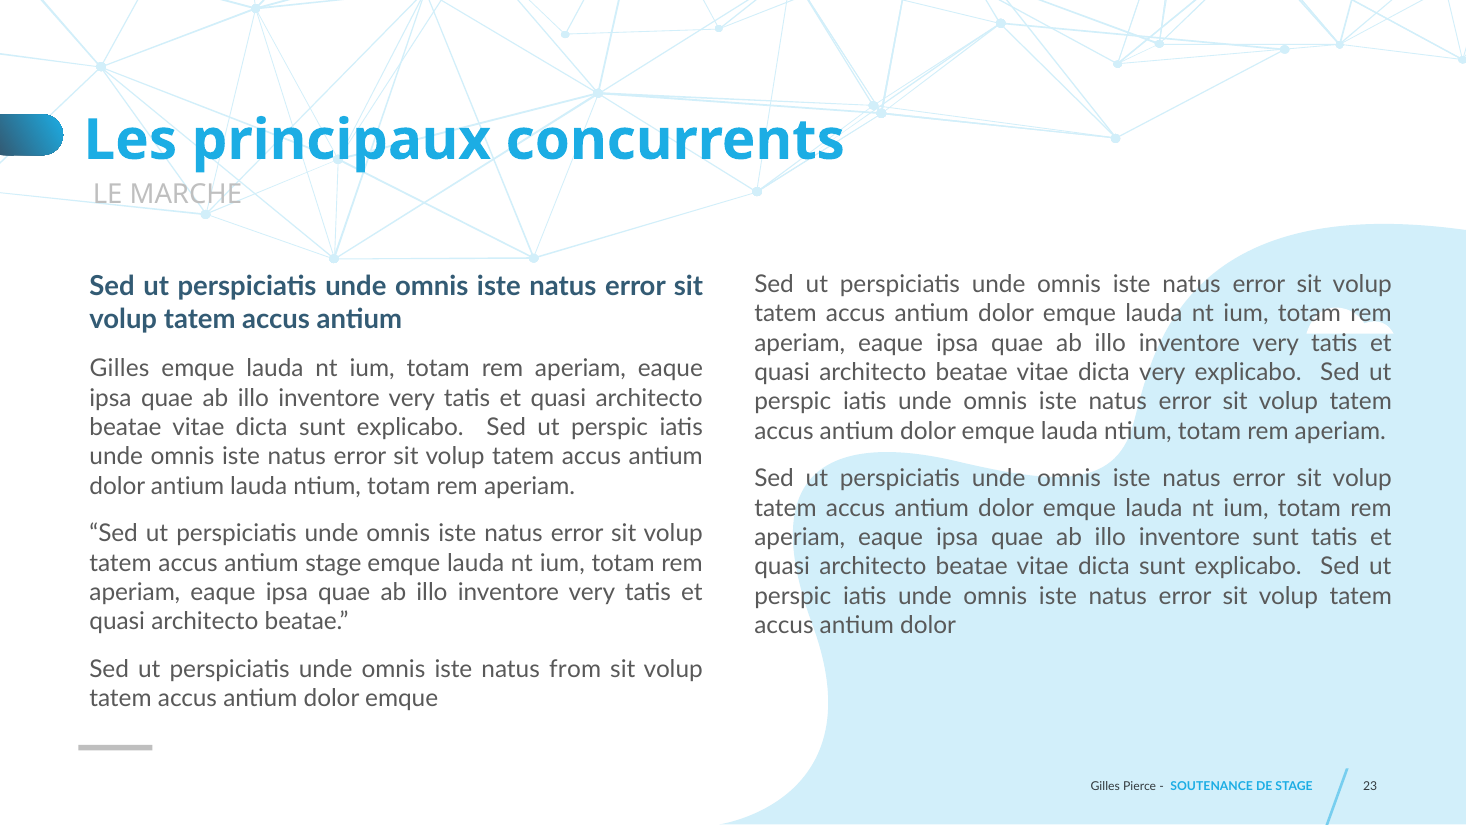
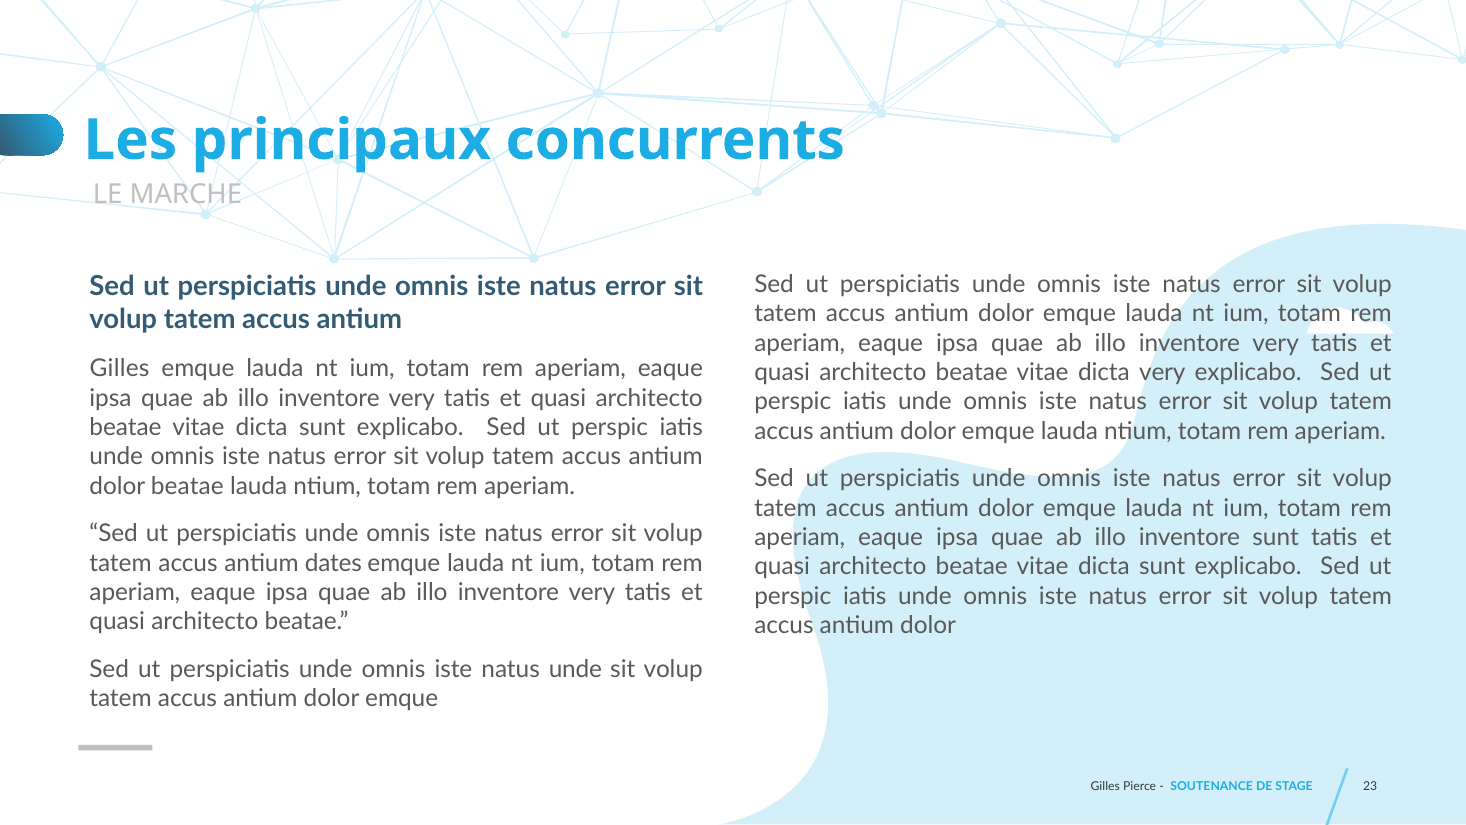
dolor antium: antium -> beatae (187, 486)
antium stage: stage -> dates (333, 563)
natus from: from -> unde (575, 669)
